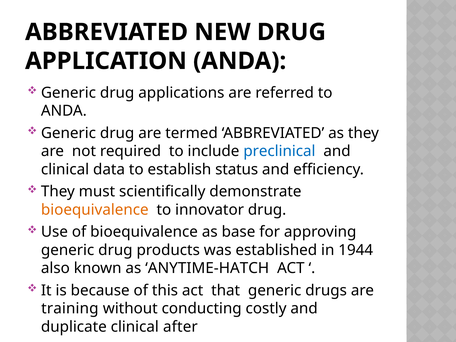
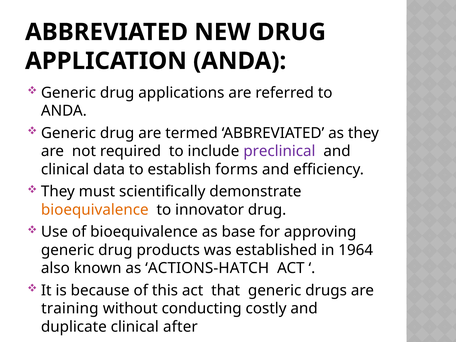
preclinical colour: blue -> purple (279, 151)
status: status -> forms (237, 169)
1944: 1944 -> 1964 (356, 250)
ANYTIME-HATCH: ANYTIME-HATCH -> ACTIONS-HATCH (207, 268)
